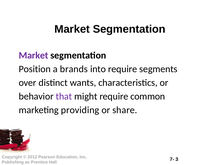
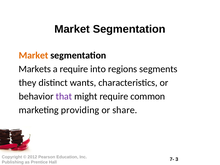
Market colour: purple -> orange (33, 55)
Position: Position -> Markets (35, 69)
a brands: brands -> require (74, 69)
into require: require -> regions (123, 69)
over: over -> they (28, 83)
